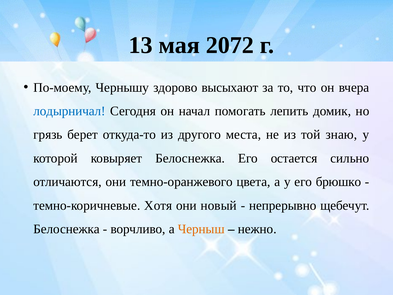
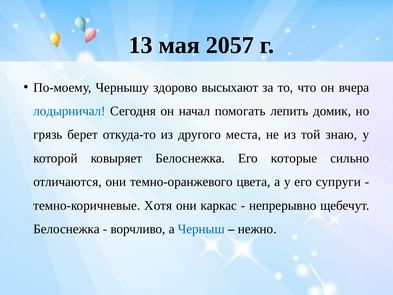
2072: 2072 -> 2057 (230, 45)
остается: остается -> которые (294, 158)
брюшко: брюшко -> супруги (338, 182)
новый: новый -> каркас (219, 205)
Черныш colour: orange -> blue (201, 229)
